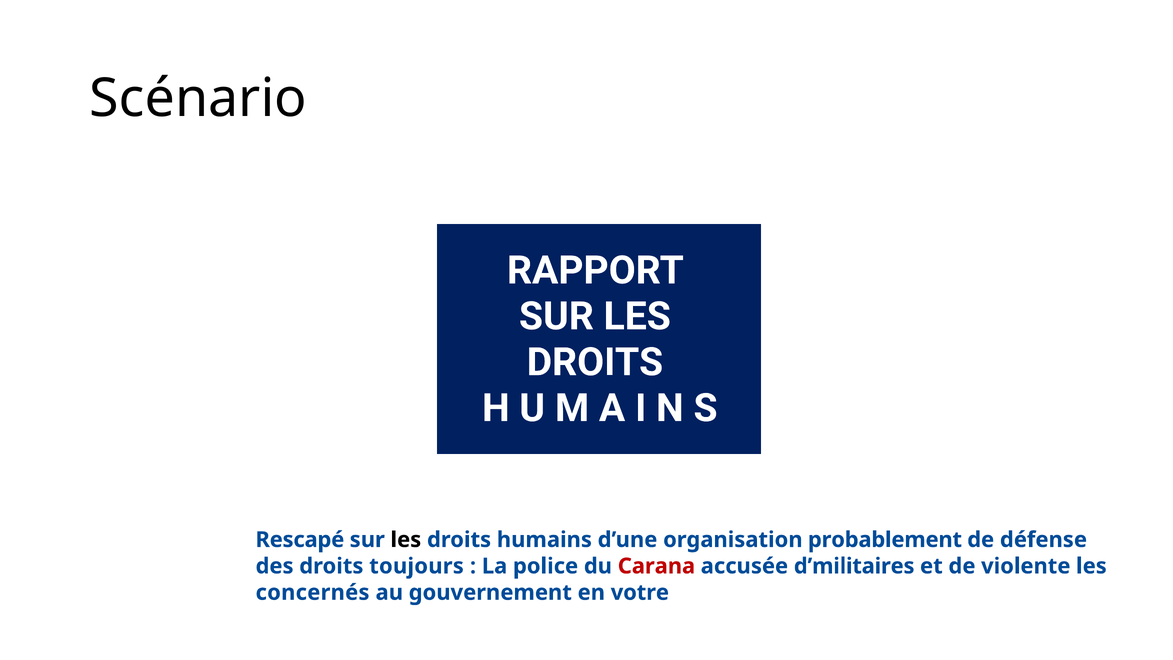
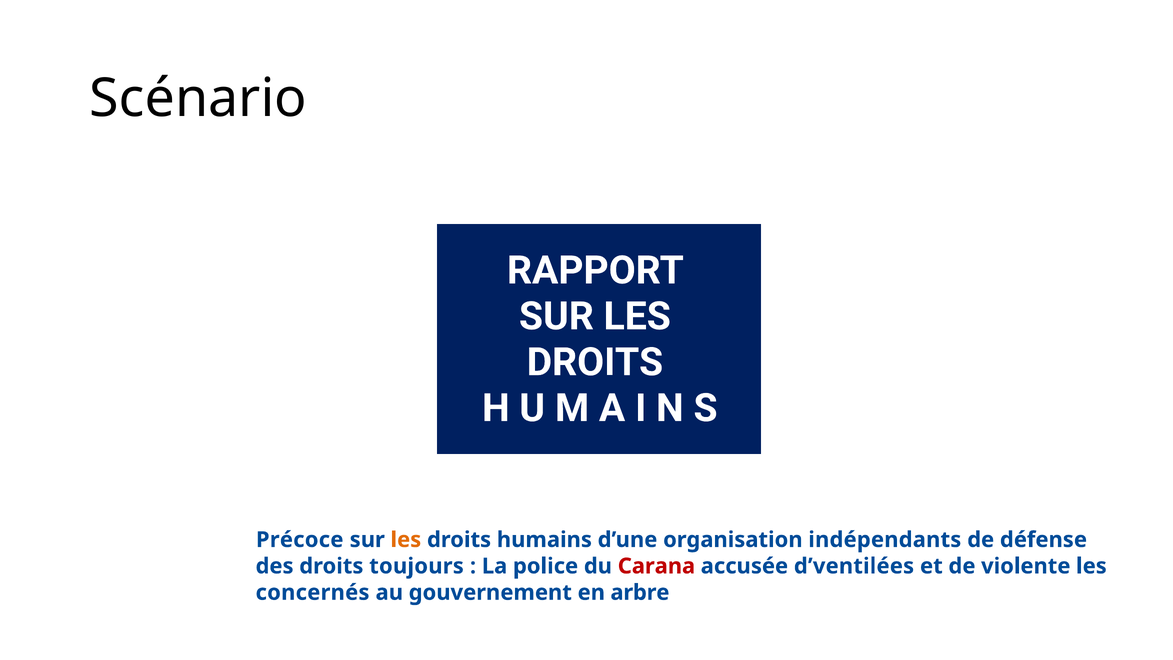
Rescapé: Rescapé -> Précoce (300, 540)
les colour: black -> orange (406, 540)
probablement: probablement -> indépendants (885, 540)
d’militaires: d’militaires -> d’ventilées (854, 566)
votre: votre -> arbre (640, 592)
